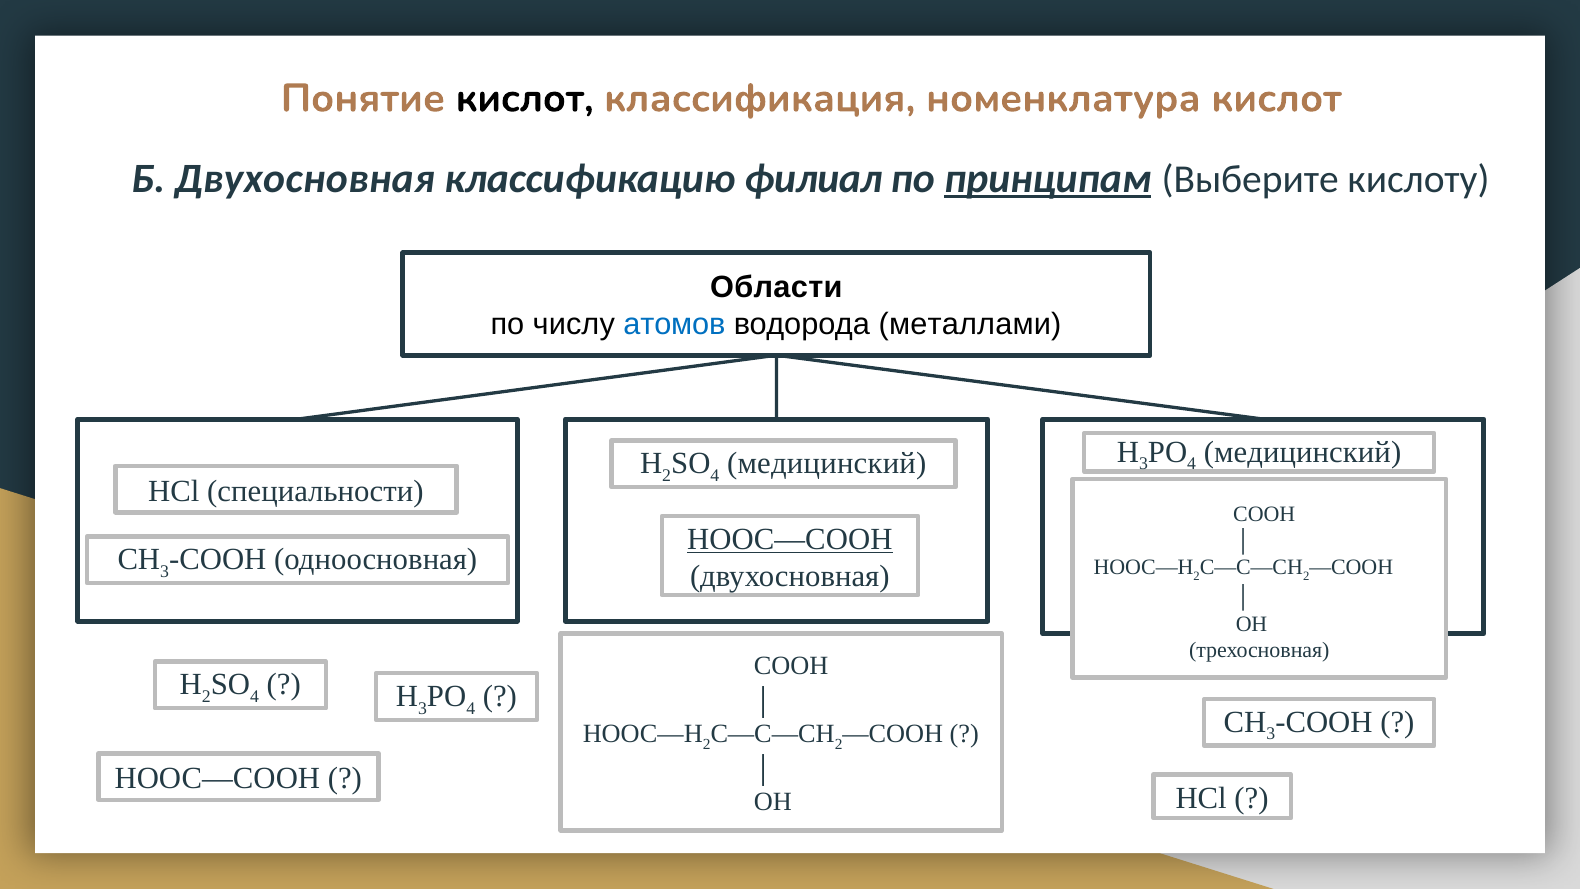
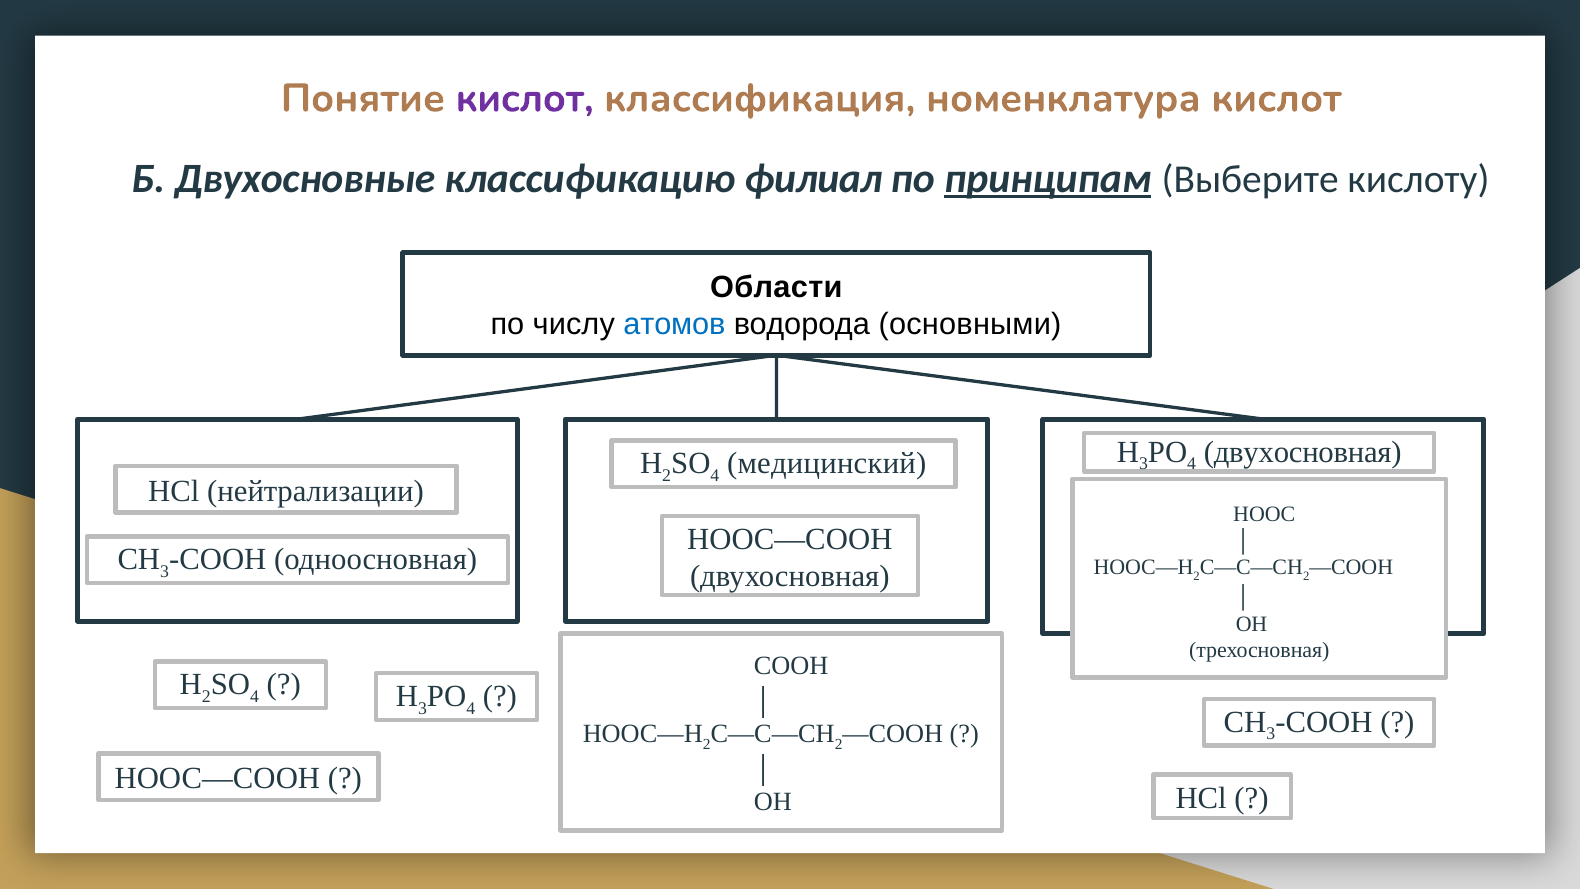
кислот colour: black -> purple (525, 98)
Б Двухосновная: Двухосновная -> Двухосновные (305, 179)
металлами: металлами -> основными (970, 325)
медицинский: медицинский -> двухосновная (1303, 452)
специальности: специальности -> нейтрализации (315, 491)
СООН: СООН -> НООС (1264, 514)
НООС—СООH underline: present -> none (790, 539)
